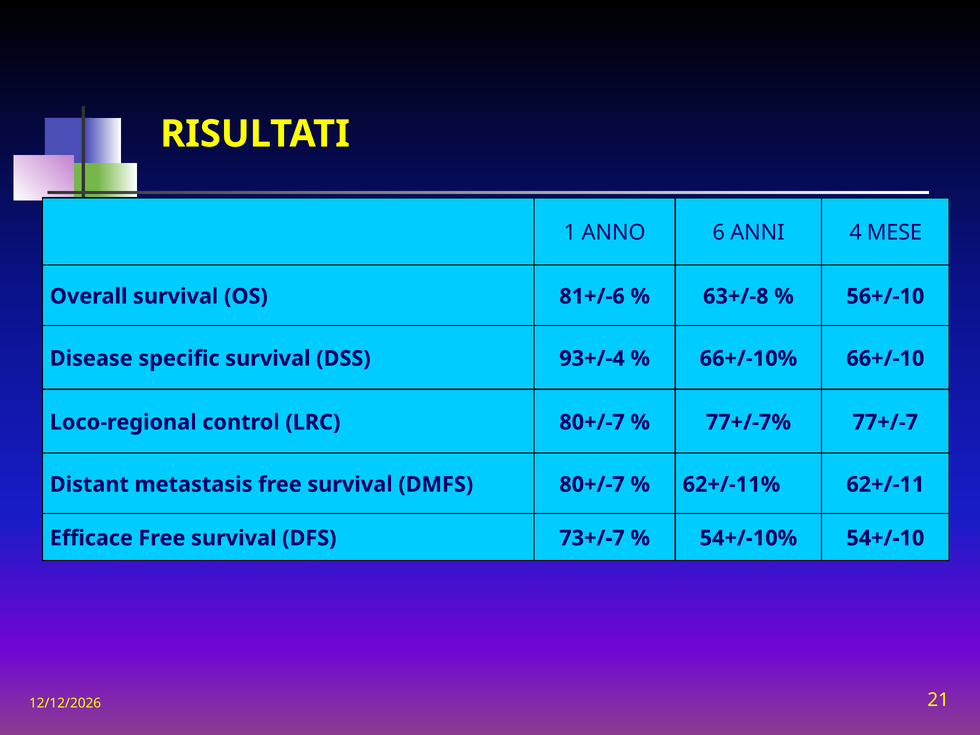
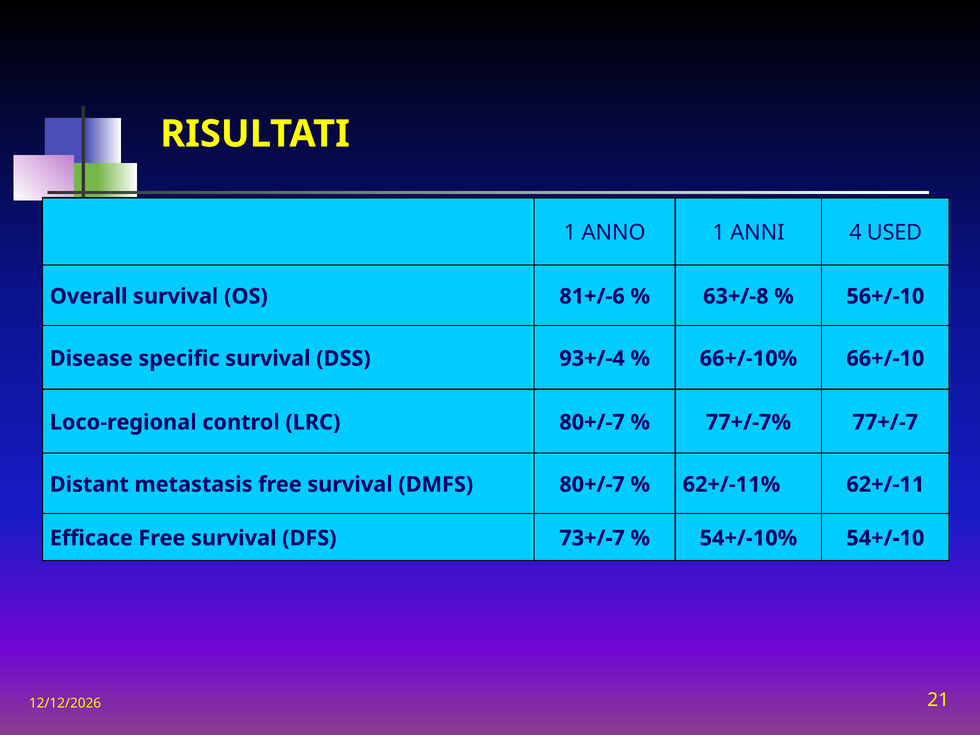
ANNO 6: 6 -> 1 (719, 233)
MESE: MESE -> USED (894, 233)
